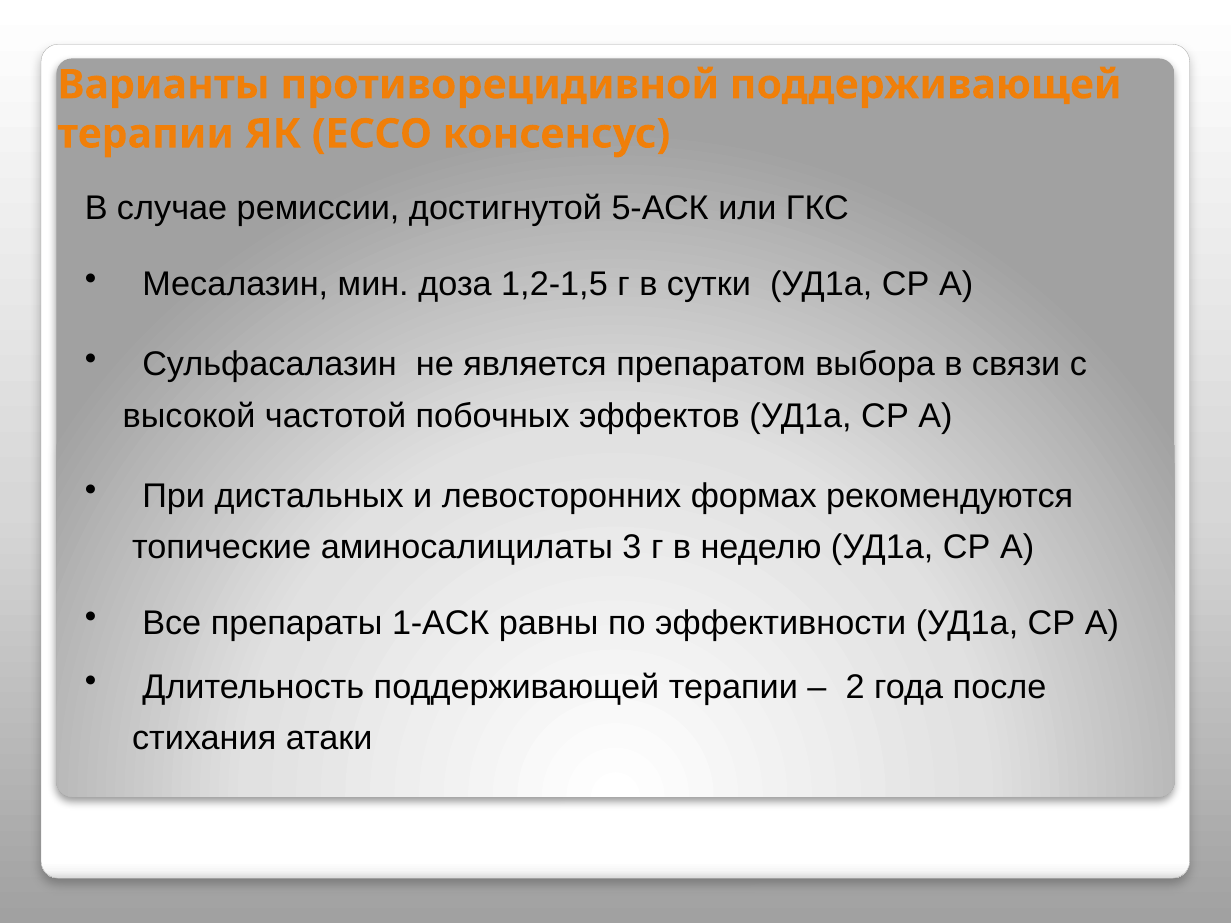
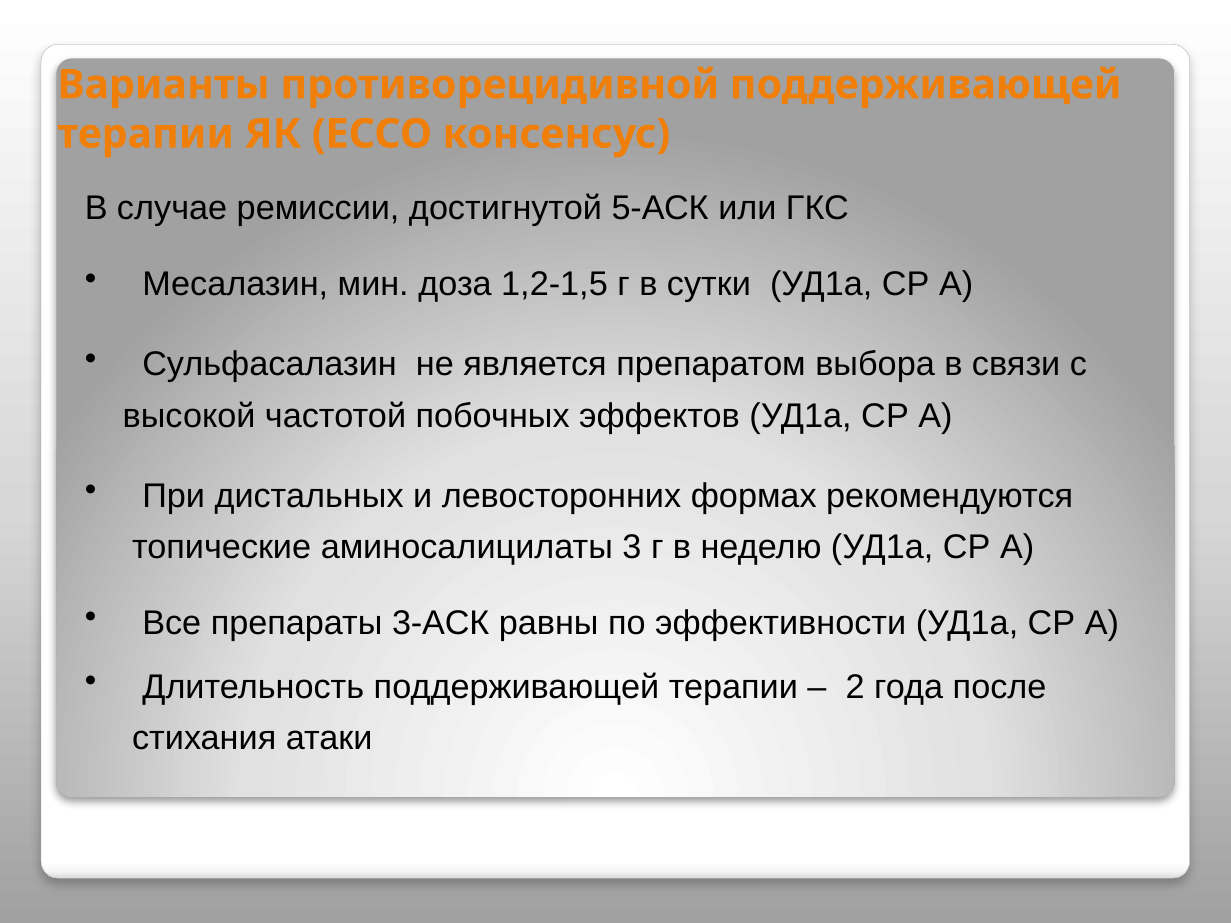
1-АСК: 1-АСК -> 3-АСК (441, 623)
